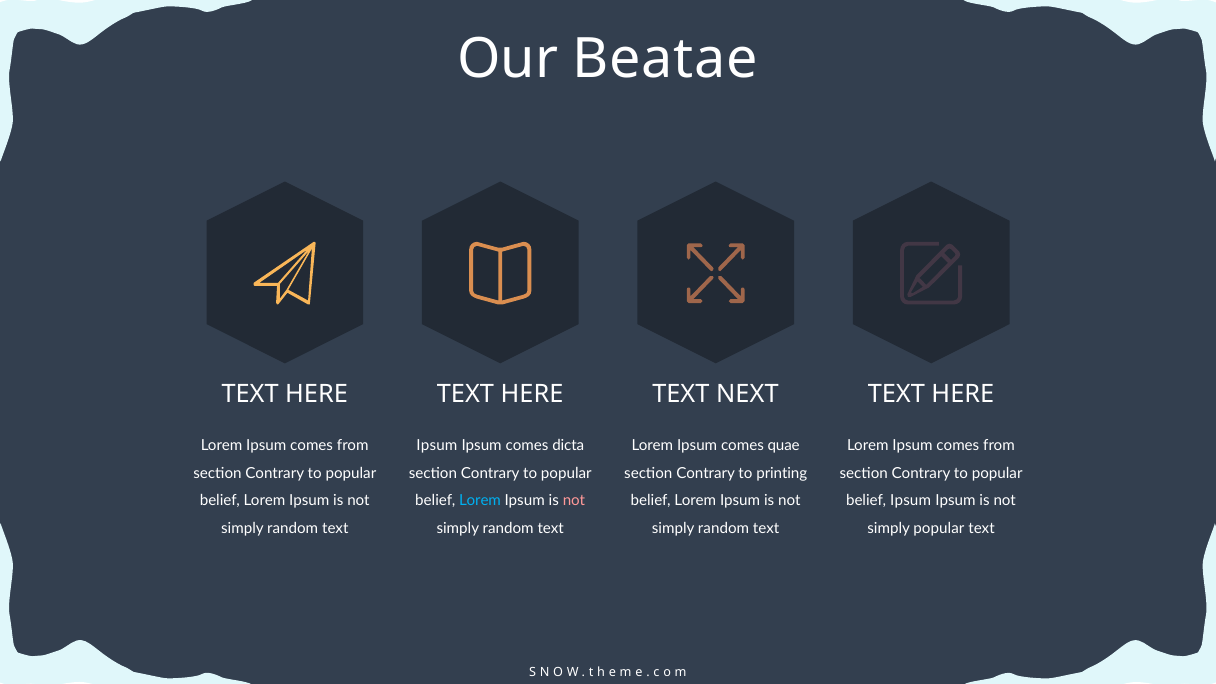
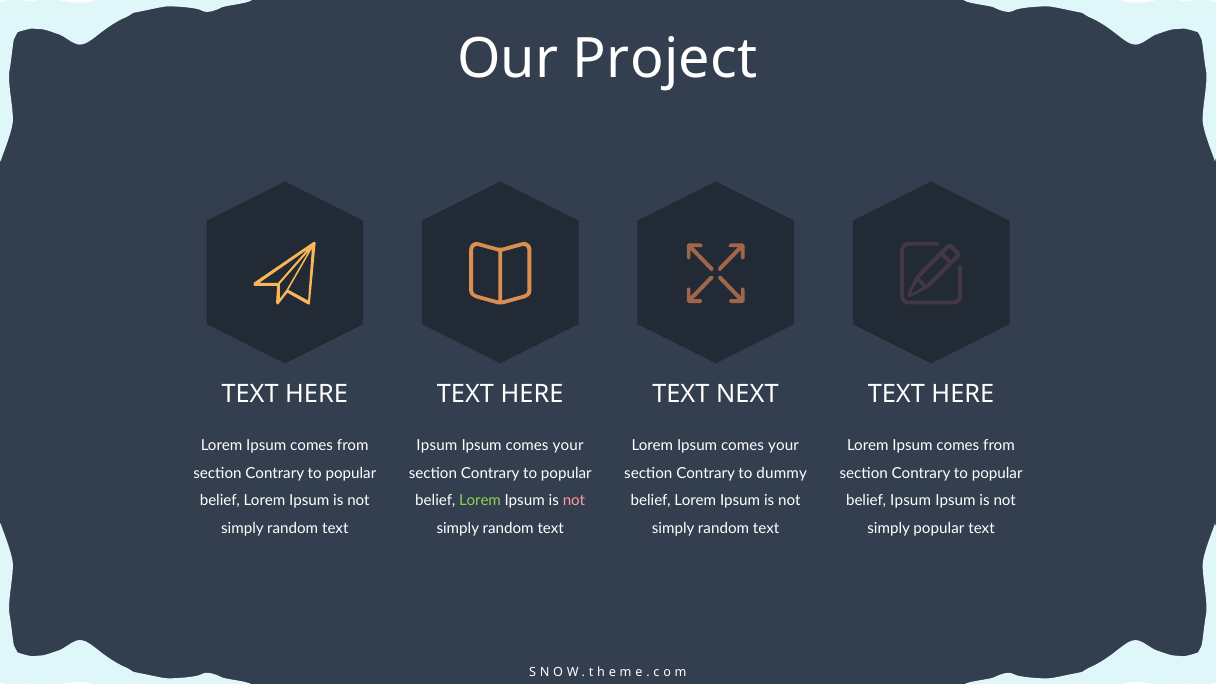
Beatae: Beatae -> Project (665, 59)
dicta: dicta -> your (568, 446)
Lorem Ipsum comes quae: quae -> your (784, 446)
printing: printing -> dummy (782, 473)
Lorem colour: light blue -> light green (480, 501)
